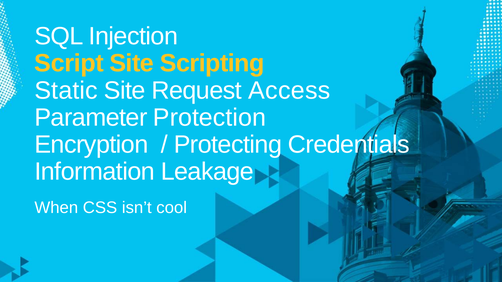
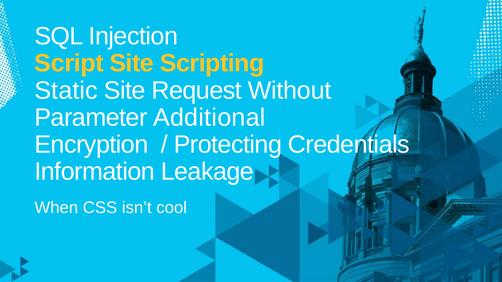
Access: Access -> Without (290, 91)
Protection: Protection -> Additional (209, 118)
